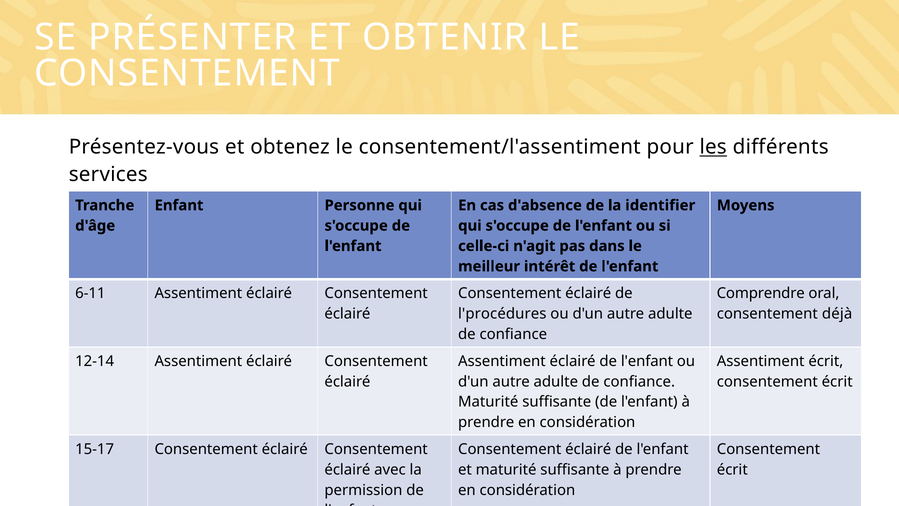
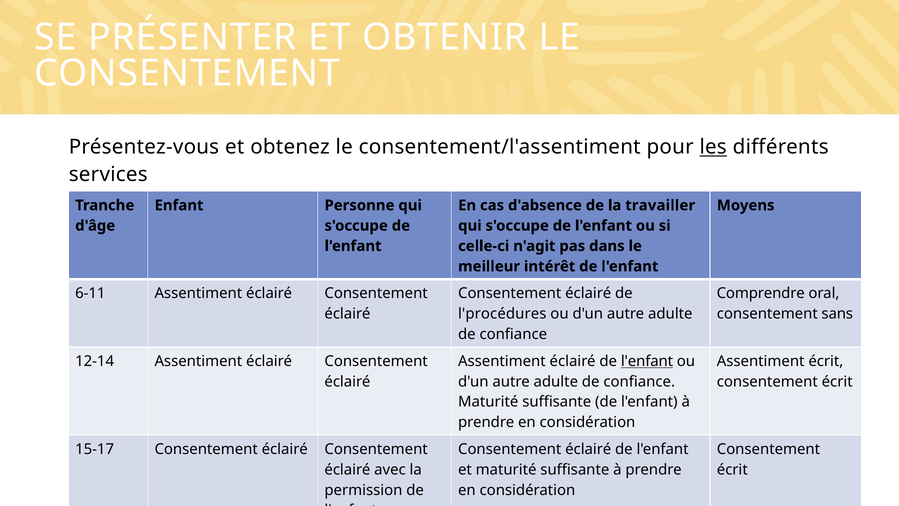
identifier: identifier -> travailler (660, 205)
déjà: déjà -> sans (837, 314)
l'enfant underline: none -> present (647, 361)
